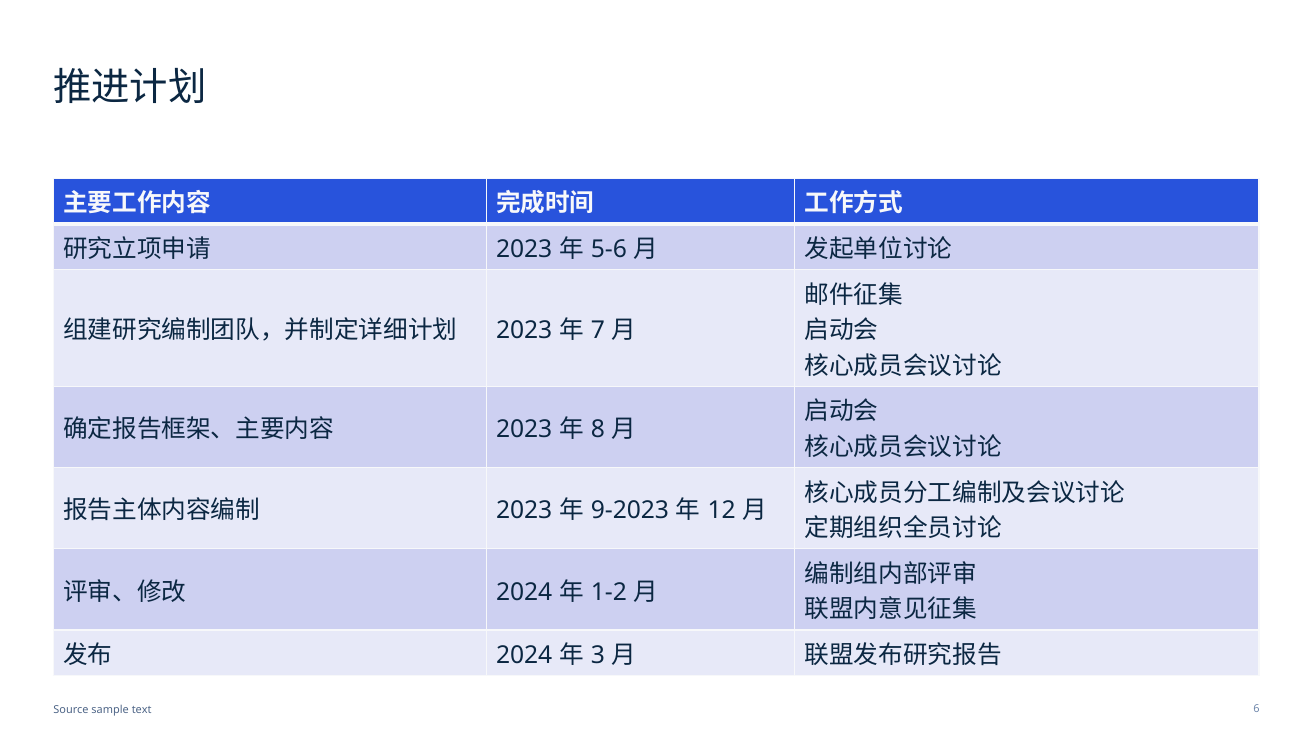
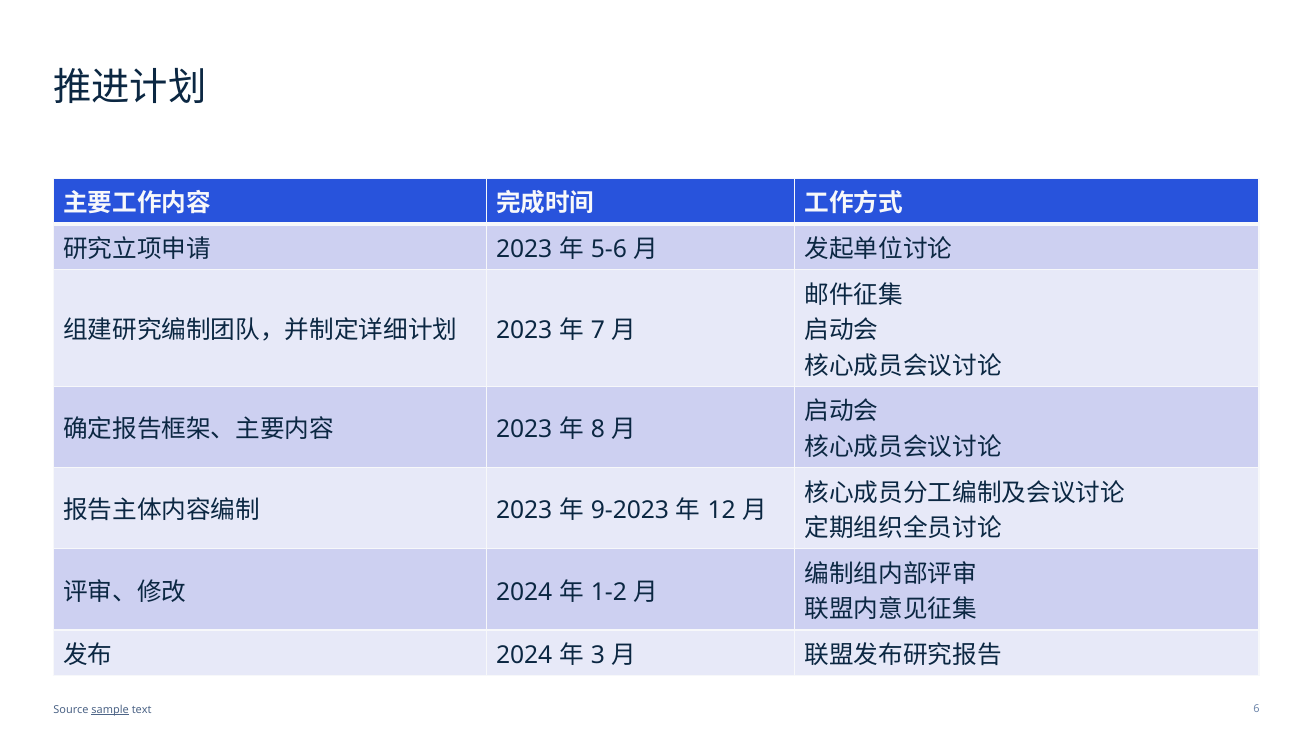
sample underline: none -> present (110, 710)
